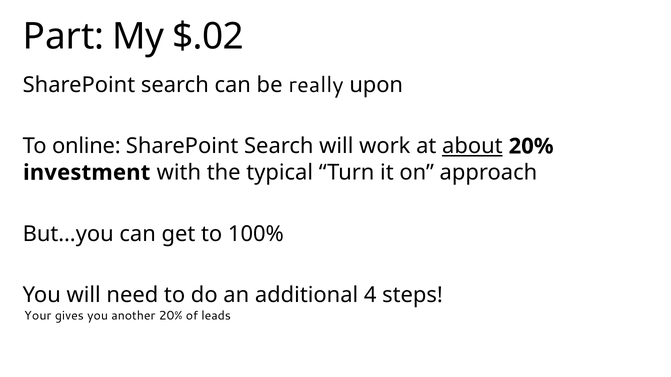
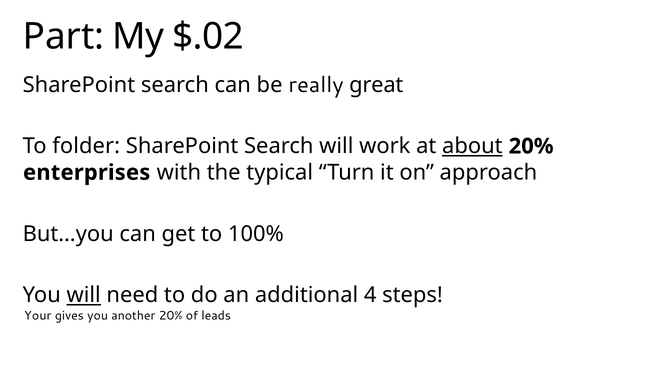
upon: upon -> great (376, 85)
online: online -> folder (86, 146)
investment: investment -> enterprises (87, 173)
will underline: none -> present (84, 296)
